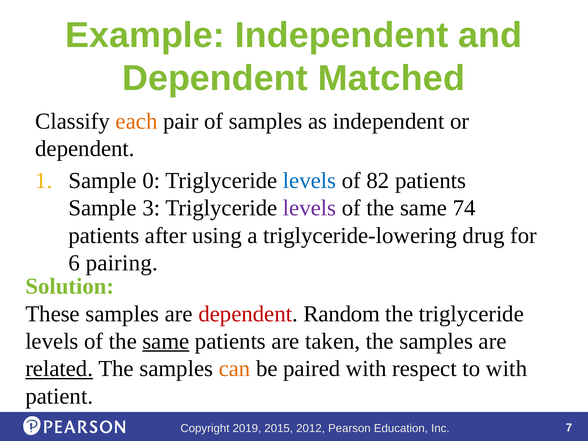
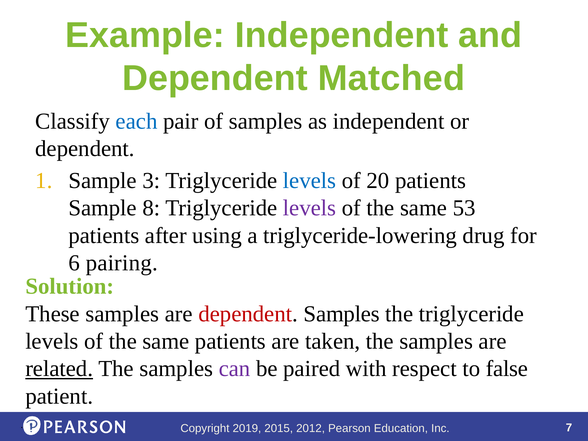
each colour: orange -> blue (137, 121)
0: 0 -> 3 (151, 181)
82: 82 -> 20 (378, 181)
3: 3 -> 8 (151, 208)
74: 74 -> 53 (464, 208)
dependent Random: Random -> Samples (342, 314)
same underline: present -> none (166, 341)
can colour: orange -> purple (235, 369)
to with: with -> false (507, 369)
